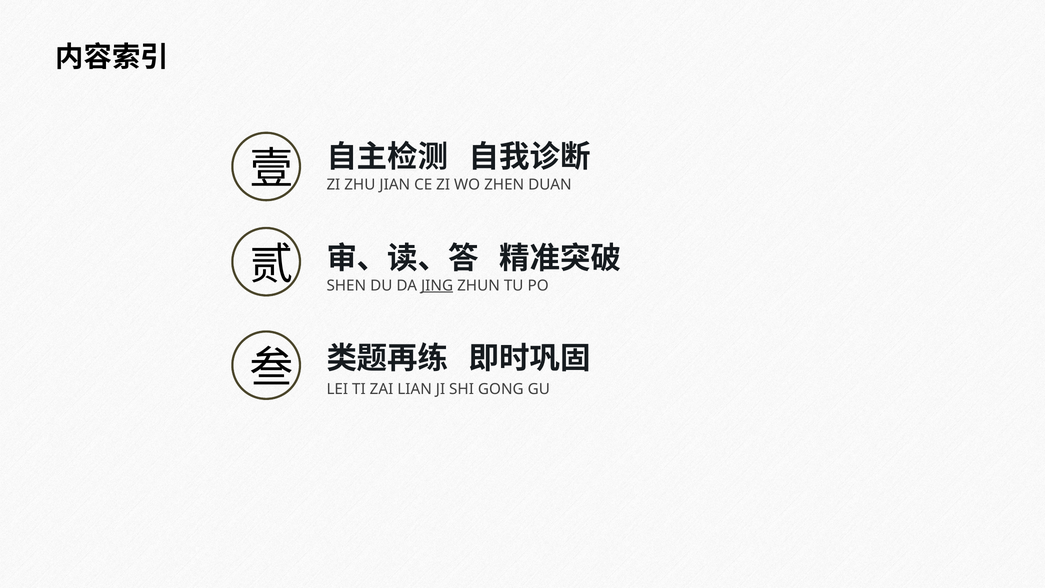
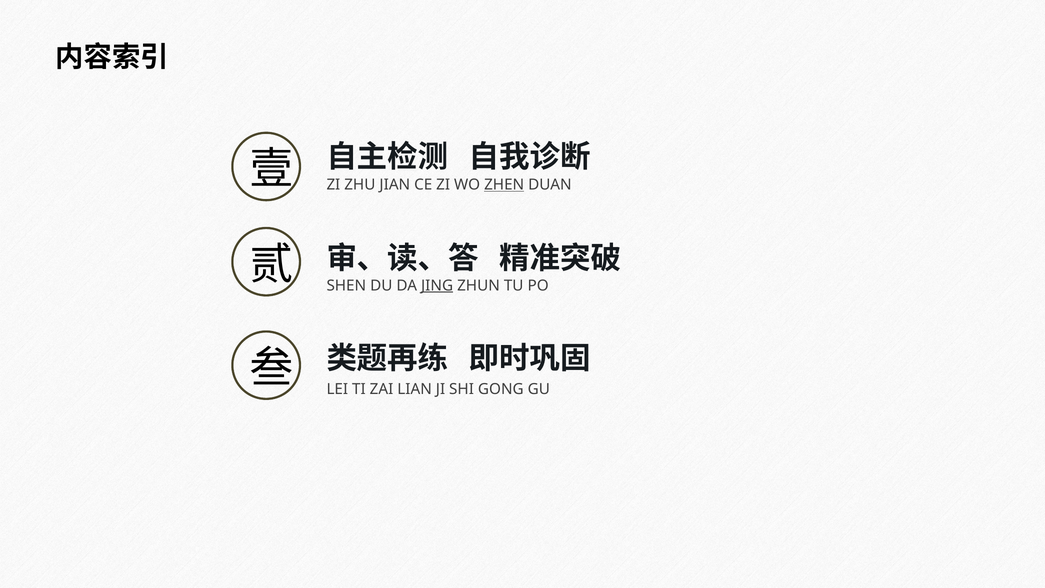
ZHEN underline: none -> present (504, 185)
